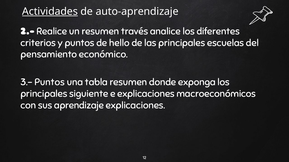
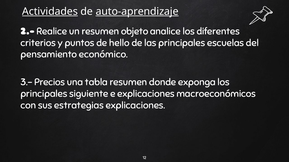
auto-aprendizaje underline: none -> present (137, 12)
través: través -> objeto (135, 31)
3.- Puntos: Puntos -> Precios (50, 83)
aprendizaje: aprendizaje -> estrategias (79, 106)
